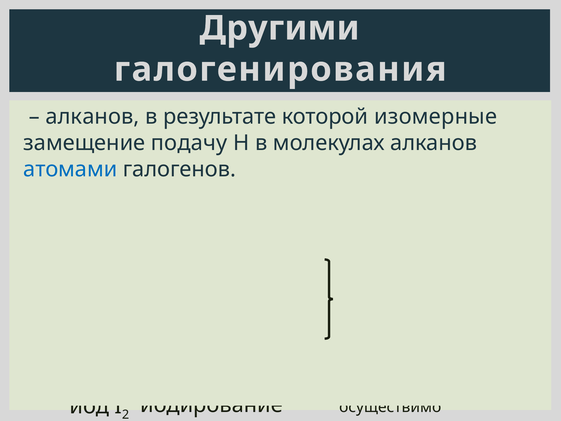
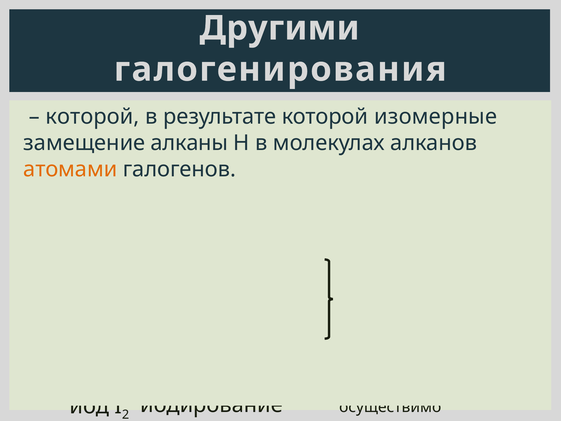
алканов: алканов -> которой (92, 117)
подачу: подачу -> алканы (189, 143)
атомами colour: blue -> orange (70, 169)
